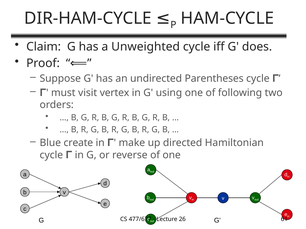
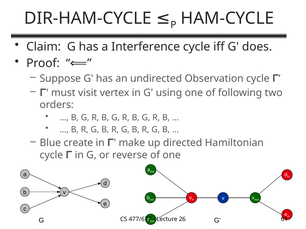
Unweighted: Unweighted -> Interference (146, 47)
Parentheses: Parentheses -> Observation (214, 79)
